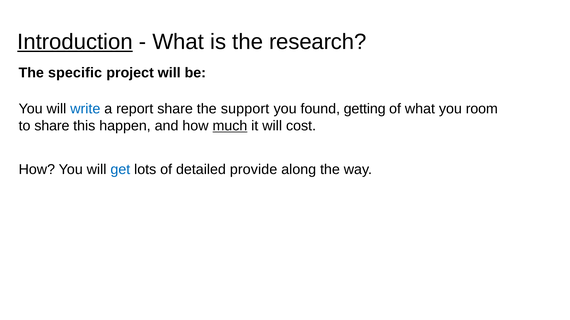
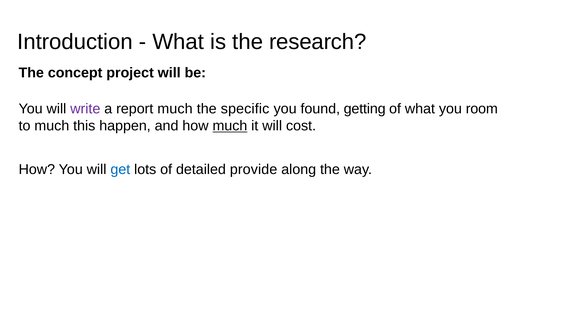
Introduction underline: present -> none (75, 42)
specific: specific -> concept (75, 73)
write colour: blue -> purple (85, 109)
report share: share -> much (175, 109)
support: support -> specific (245, 109)
to share: share -> much (52, 126)
